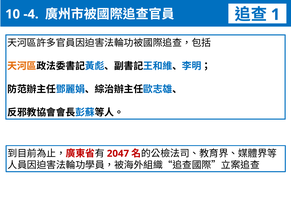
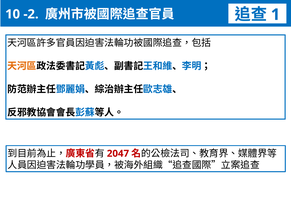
-4: -4 -> -2 (31, 14)
